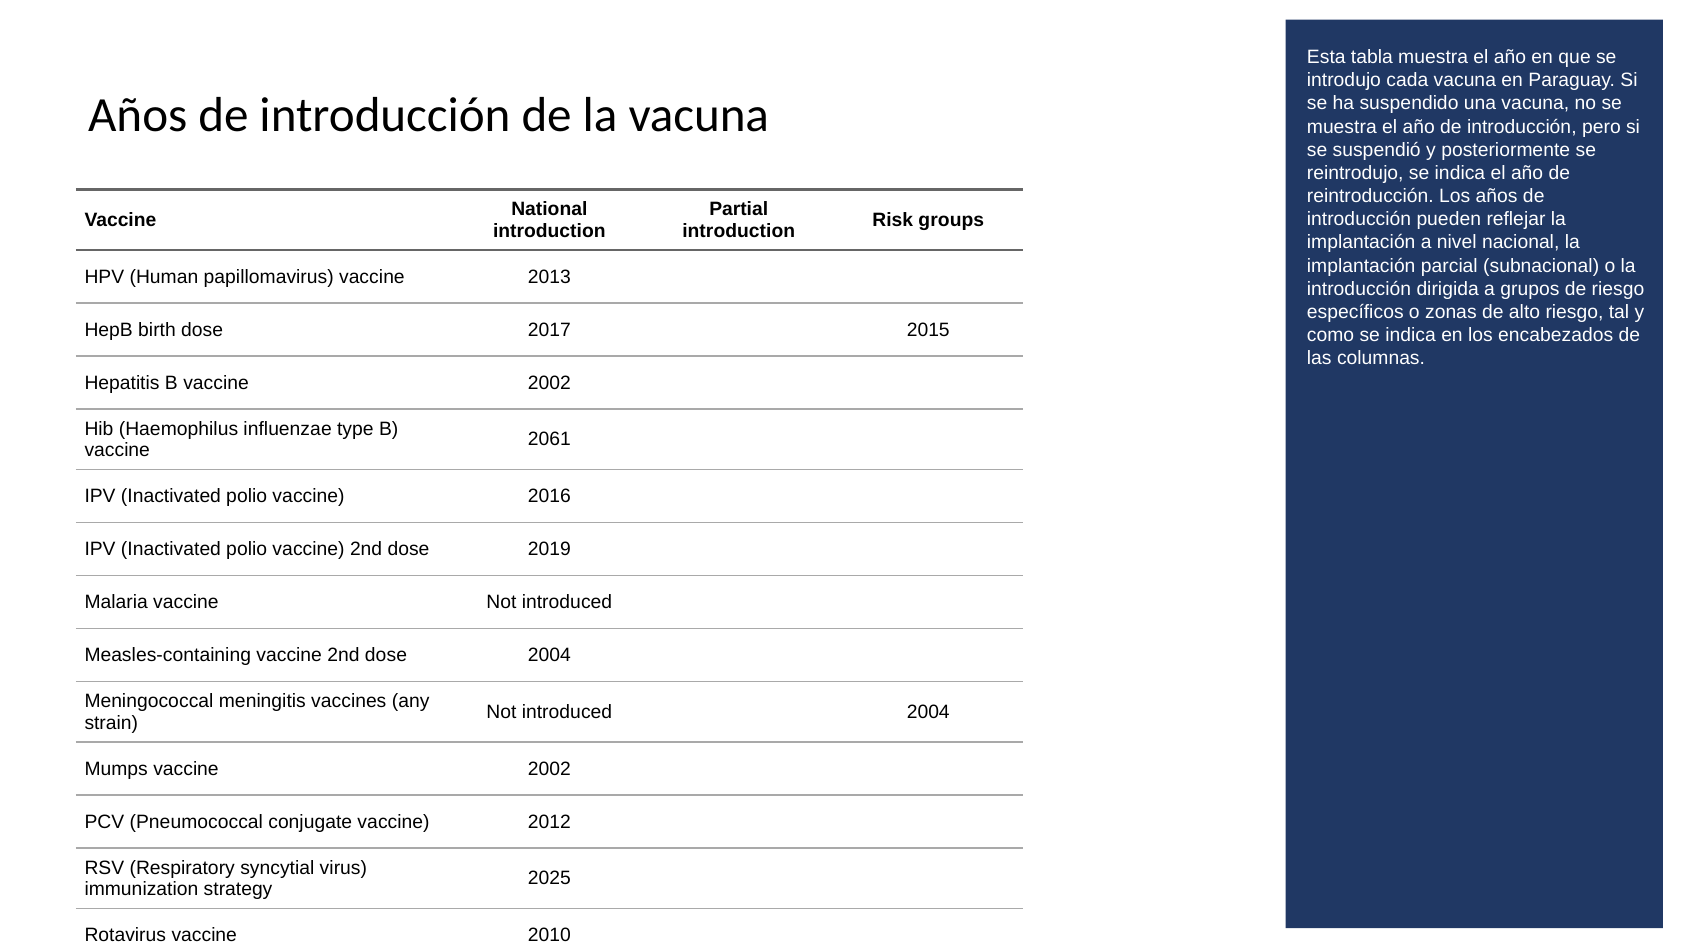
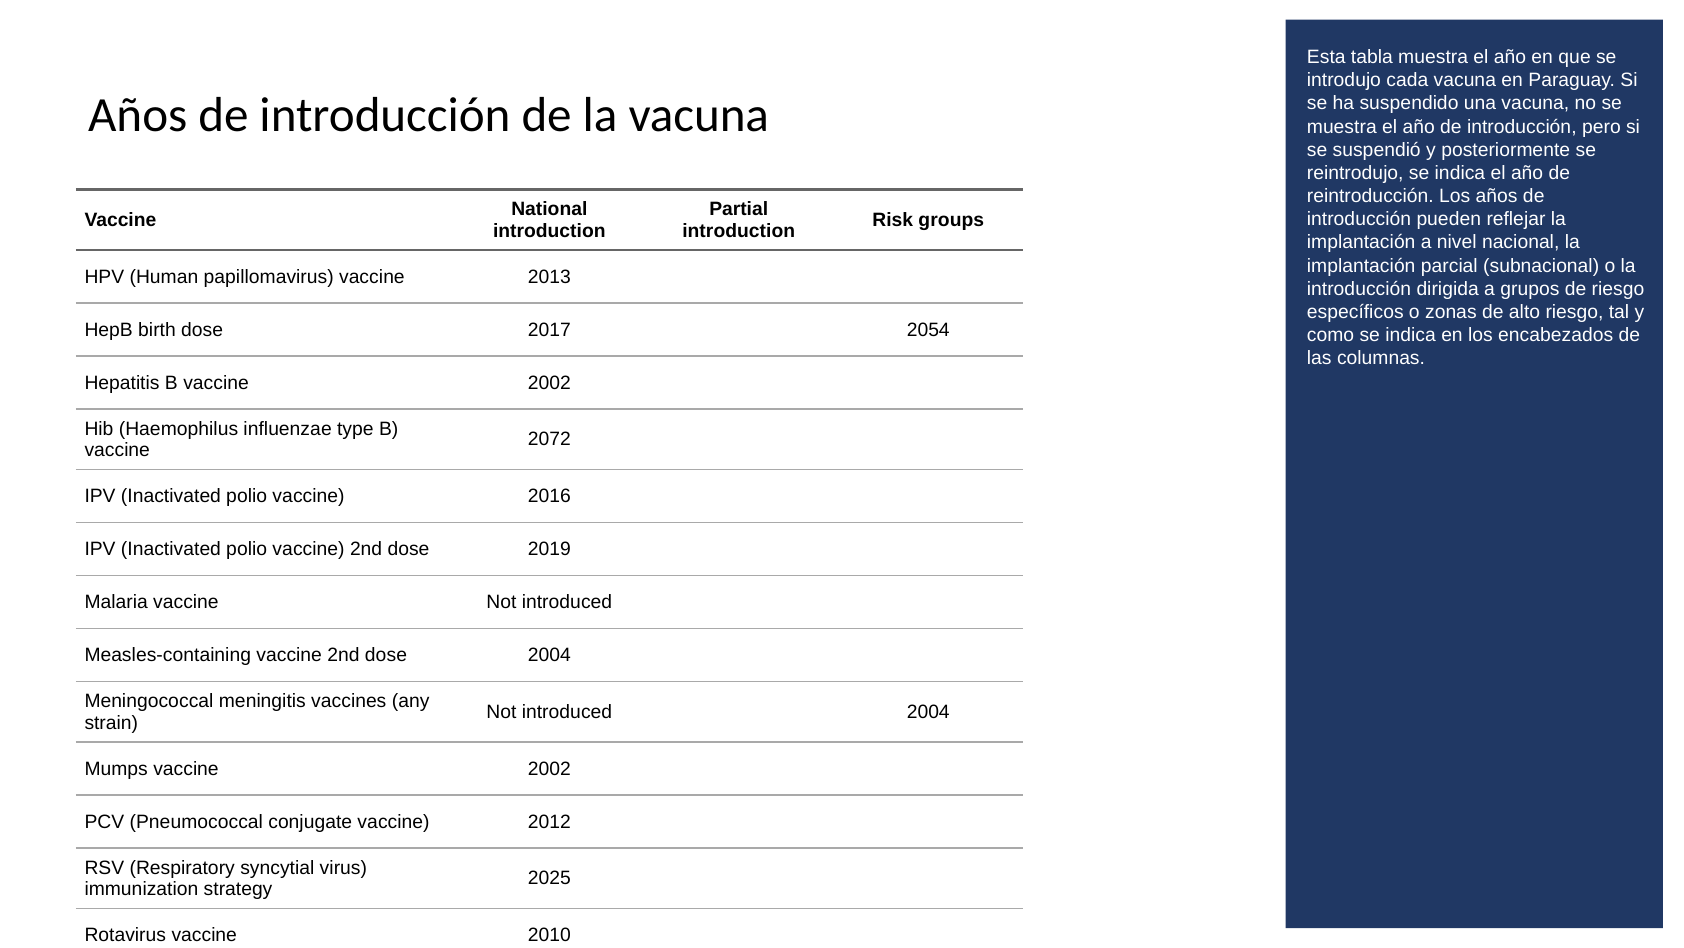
2015: 2015 -> 2054 (928, 330)
2061: 2061 -> 2072 (549, 439)
